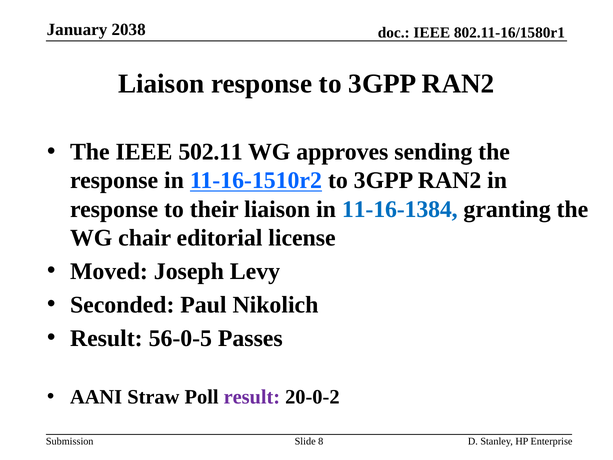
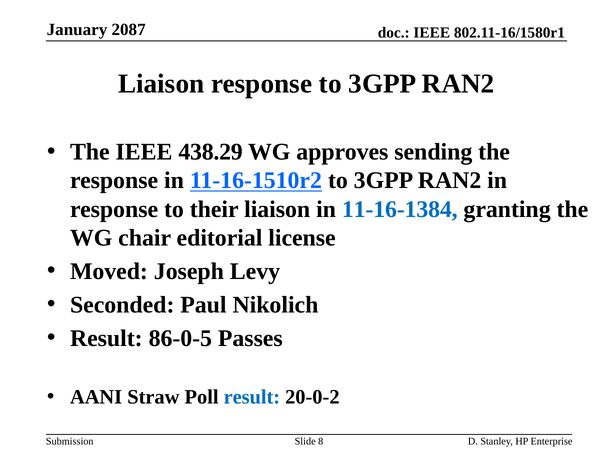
2038: 2038 -> 2087 (129, 30)
502.11: 502.11 -> 438.29 (211, 152)
56-0-5: 56-0-5 -> 86-0-5 (180, 338)
result colour: purple -> blue (252, 397)
